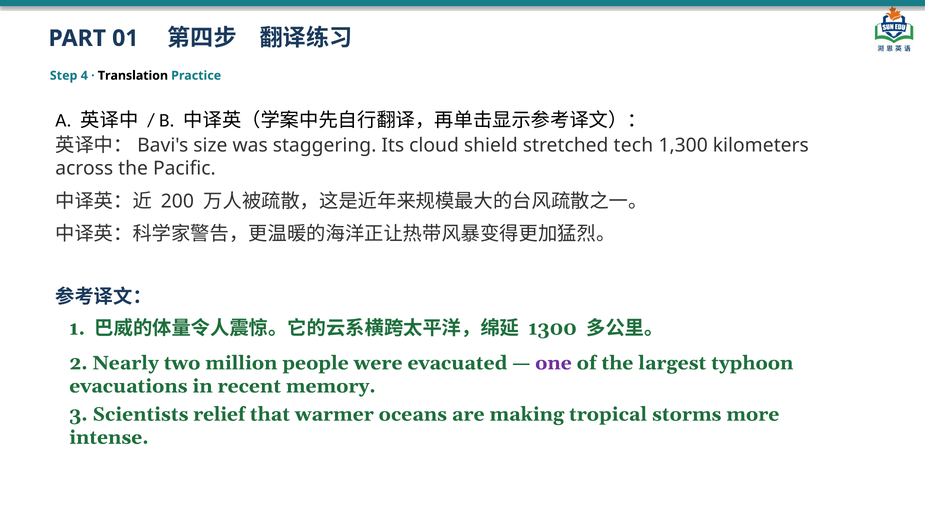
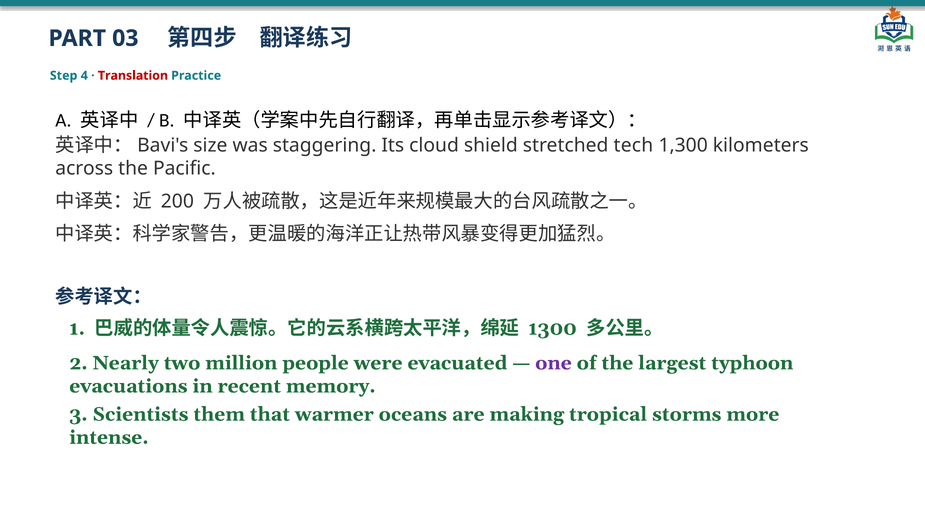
01: 01 -> 03 (125, 38)
Translation colour: black -> red (133, 76)
relief: relief -> them (219, 415)
